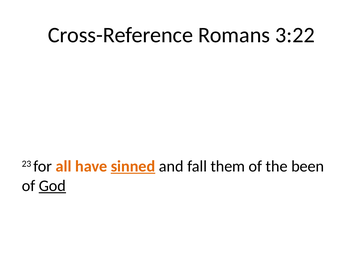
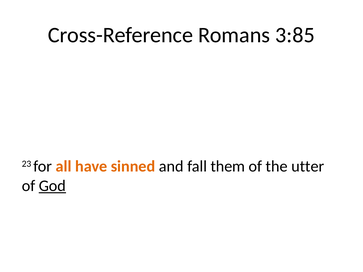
3:22: 3:22 -> 3:85 (295, 35)
sinned underline: present -> none (133, 167)
been: been -> utter (308, 167)
